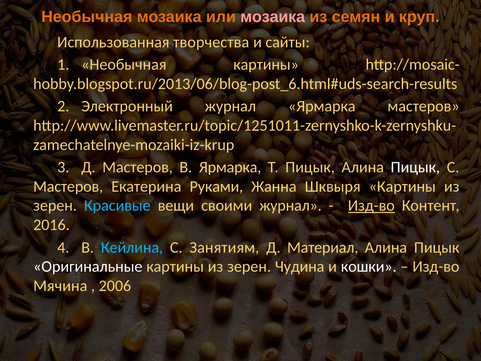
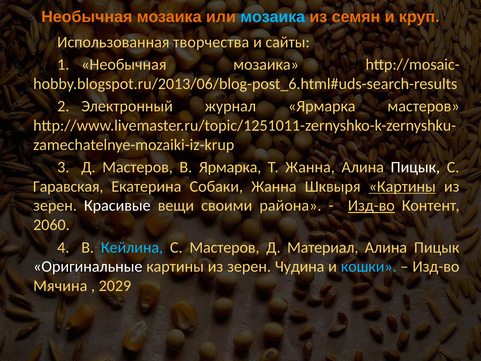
мозаика colour: pink -> light blue (273, 17)
1 Необычная картины: картины -> мозаика (266, 64)
Т Пицык: Пицык -> Жанна (310, 167)
Мастеров: Мастеров -> Гаравская (68, 186)
Руками: Руками -> Собаки (216, 186)
Картины underline: none -> present (402, 186)
Красивые colour: light blue -> white (117, 206)
своими журнал: журнал -> района (290, 206)
2016: 2016 -> 2060 (51, 225)
С Занятиям: Занятиям -> Мастеров (224, 247)
кошки colour: white -> light blue (369, 266)
2006: 2006 -> 2029 (115, 286)
